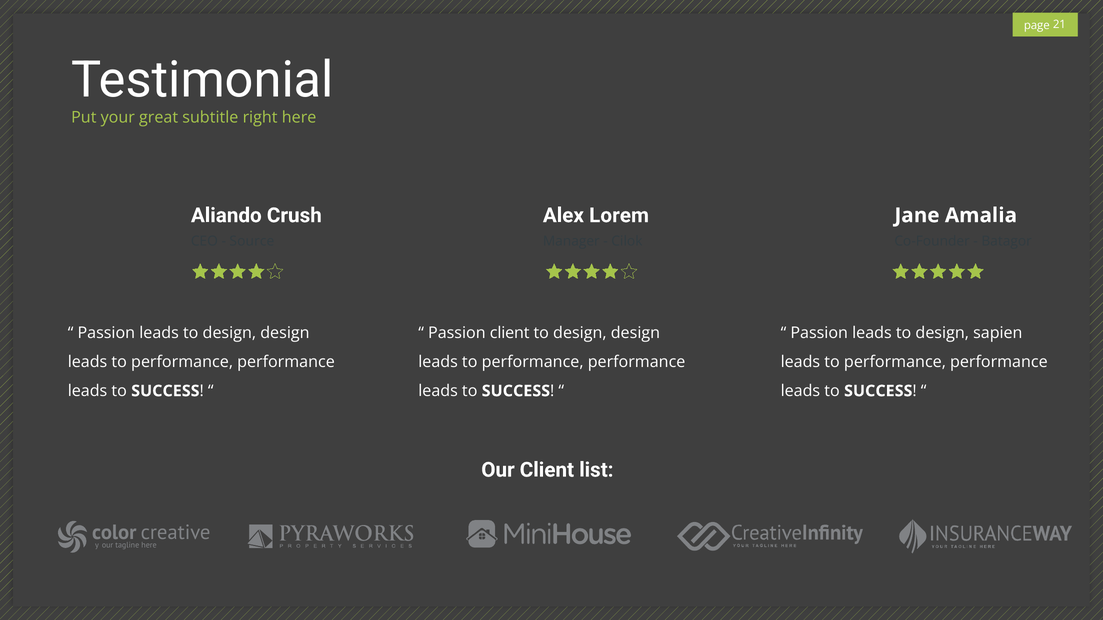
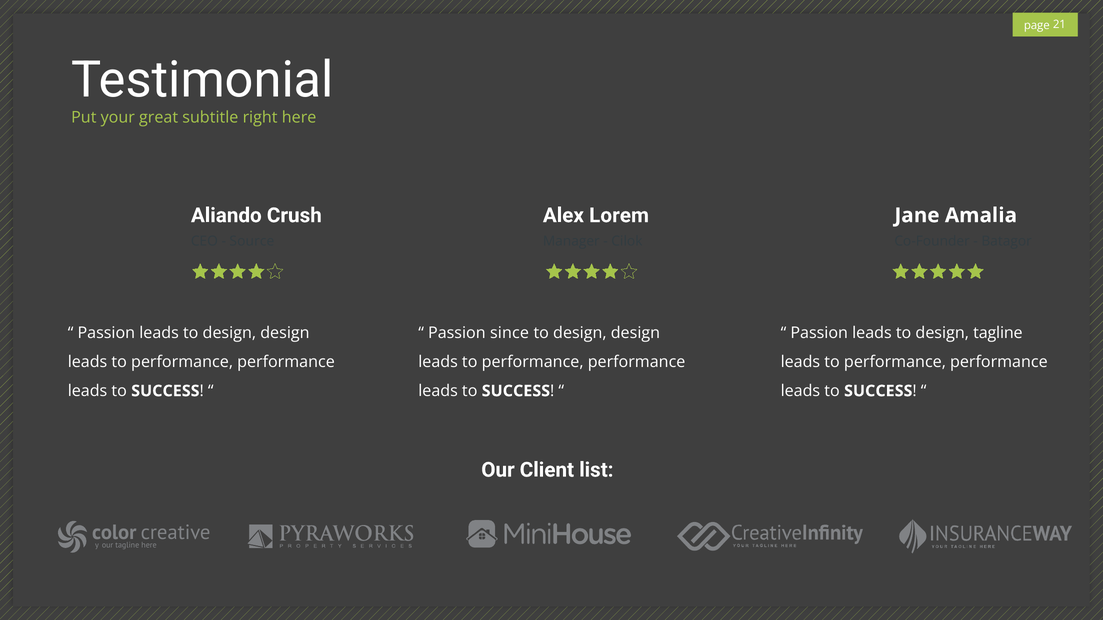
Passion client: client -> since (510, 333)
design sapien: sapien -> tagline (998, 333)
